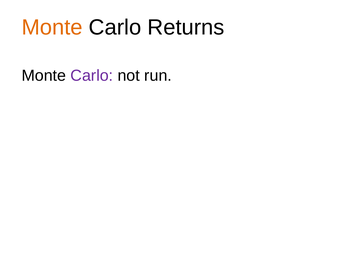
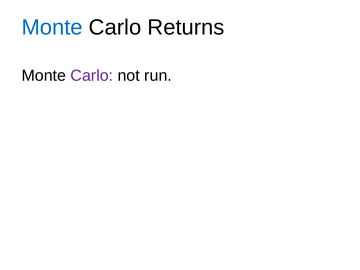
Monte colour: orange -> blue (52, 27)
